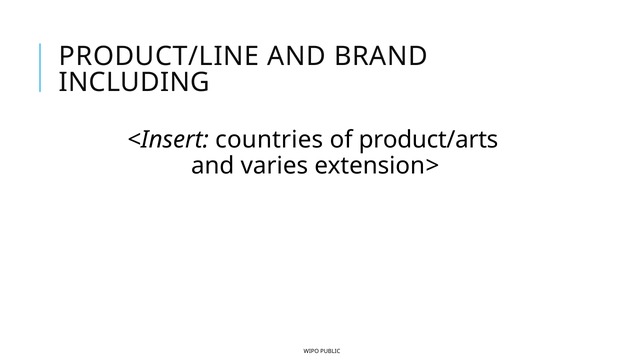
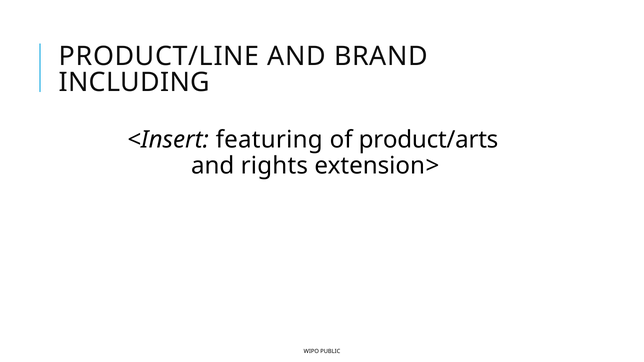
countries: countries -> featuring (269, 140)
varies: varies -> rights (274, 166)
